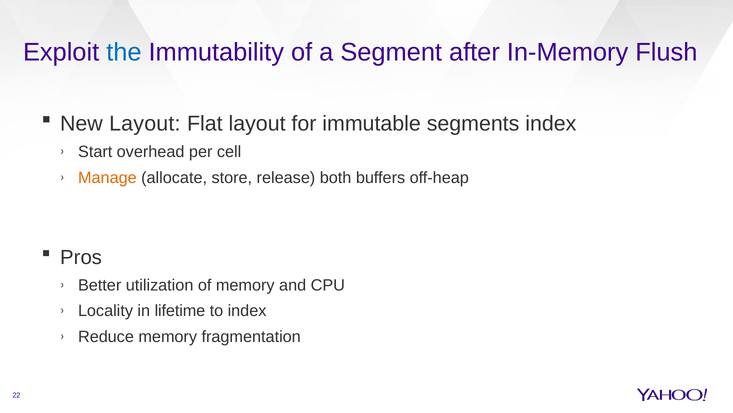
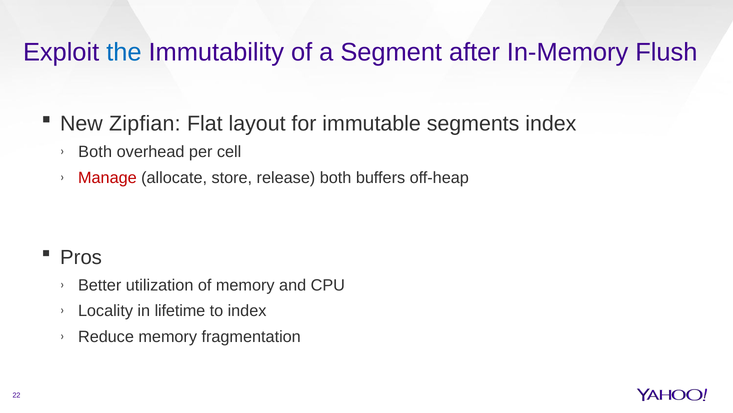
New Layout: Layout -> Zipfian (145, 123)
Start: Start -> Both (95, 152)
Manage colour: orange -> red (107, 177)
